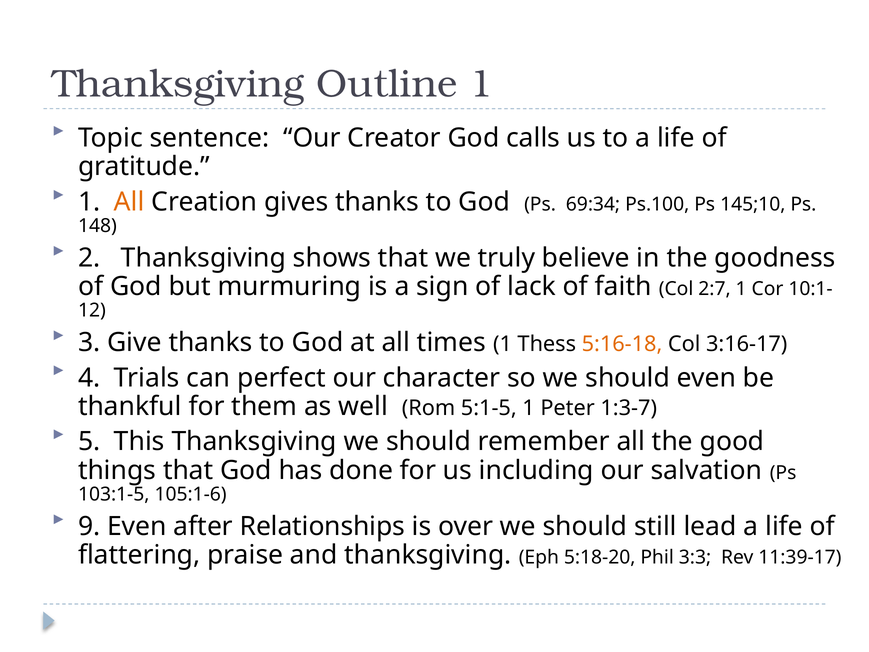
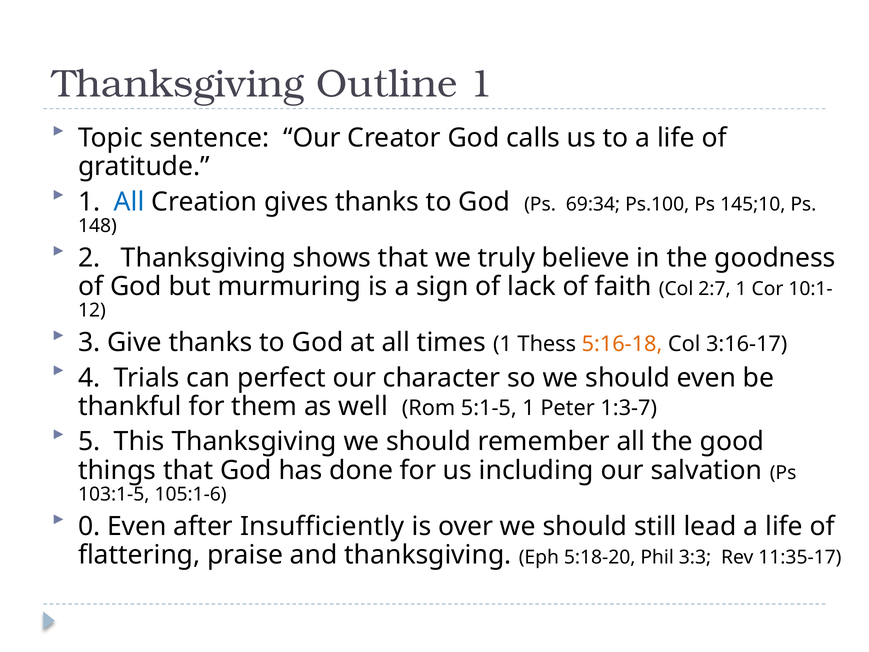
All colour: orange -> blue (129, 202)
9: 9 -> 0 (89, 526)
Relationships: Relationships -> Insufficiently (322, 526)
11:39-17: 11:39-17 -> 11:35-17 (800, 557)
